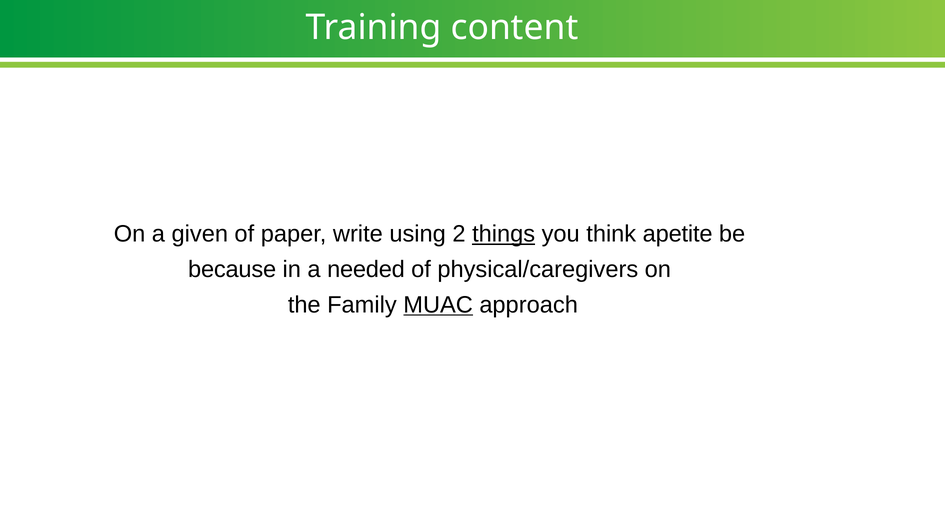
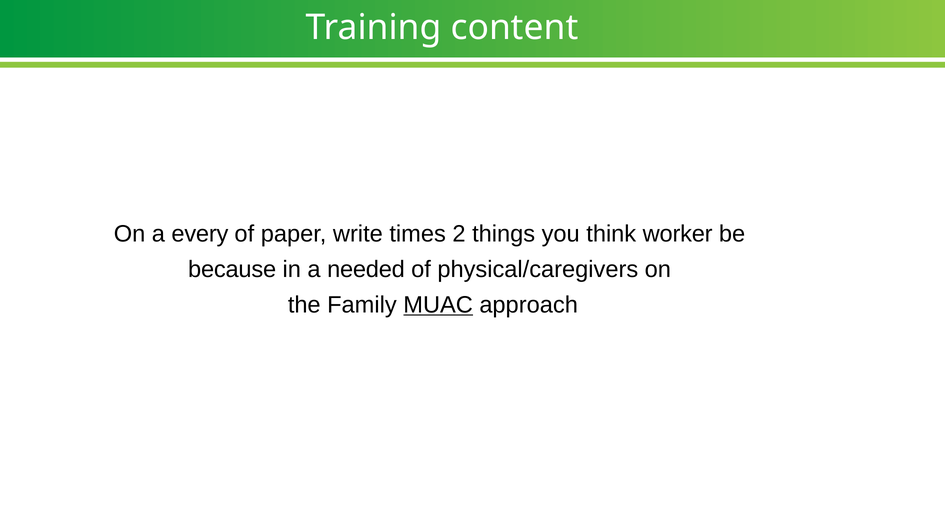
given: given -> every (200, 234)
using: using -> times (418, 234)
things underline: present -> none (504, 234)
apetite: apetite -> worker (678, 234)
